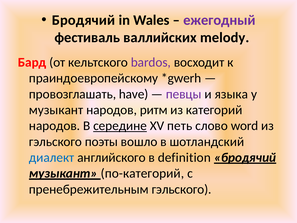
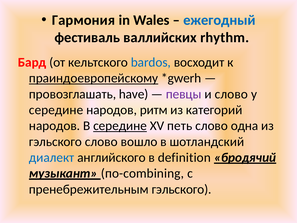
Бродячий: Бродячий -> Гармония (84, 20)
ежегодный colour: purple -> blue (219, 20)
melody: melody -> rhythm (225, 37)
bardos colour: purple -> blue (151, 62)
праиндоевропейскому underline: none -> present (94, 78)
и языка: языка -> слово (231, 94)
музыкант: музыкант -> середине (56, 110)
word: word -> одна (245, 126)
гэльского поэты: поэты -> слово (101, 142)
по-категорий: по-категорий -> по-combining (142, 173)
